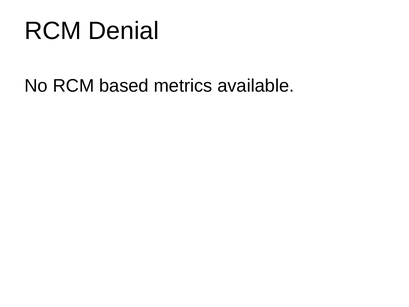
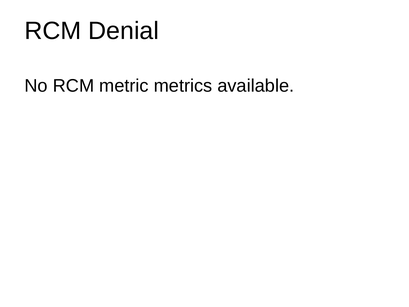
based: based -> metric (124, 86)
